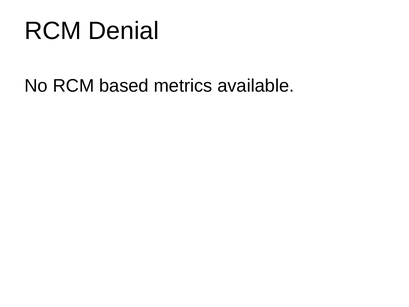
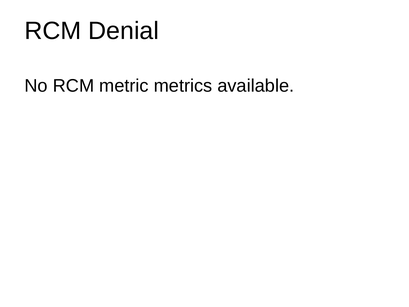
based: based -> metric (124, 86)
